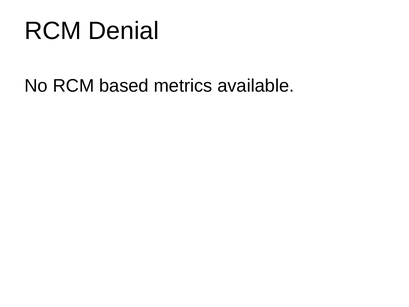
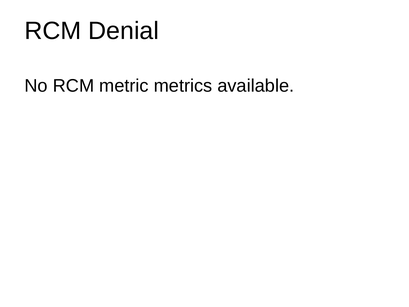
based: based -> metric (124, 86)
